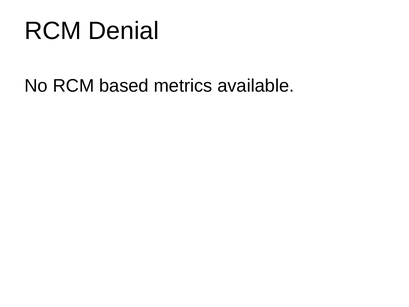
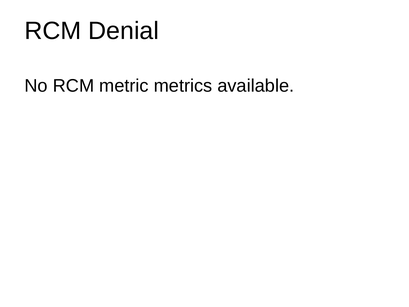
based: based -> metric (124, 86)
